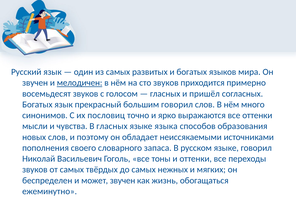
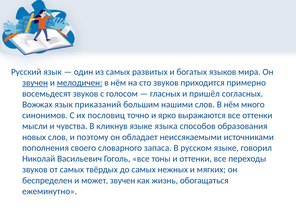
звучен underline: none -> present (35, 83)
Богатых: Богатых -> Вожжах (37, 104)
прекрасный: прекрасный -> приказаний (98, 104)
большим говорил: говорил -> нашими (177, 104)
В гласных: гласных -> кликнув (112, 126)
